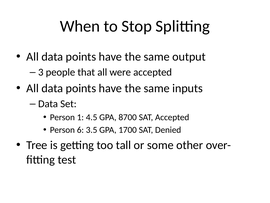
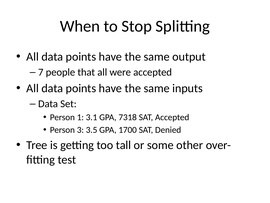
3: 3 -> 7 (41, 72)
4.5: 4.5 -> 3.1 (92, 117)
8700: 8700 -> 7318 (128, 117)
6: 6 -> 3 (80, 130)
